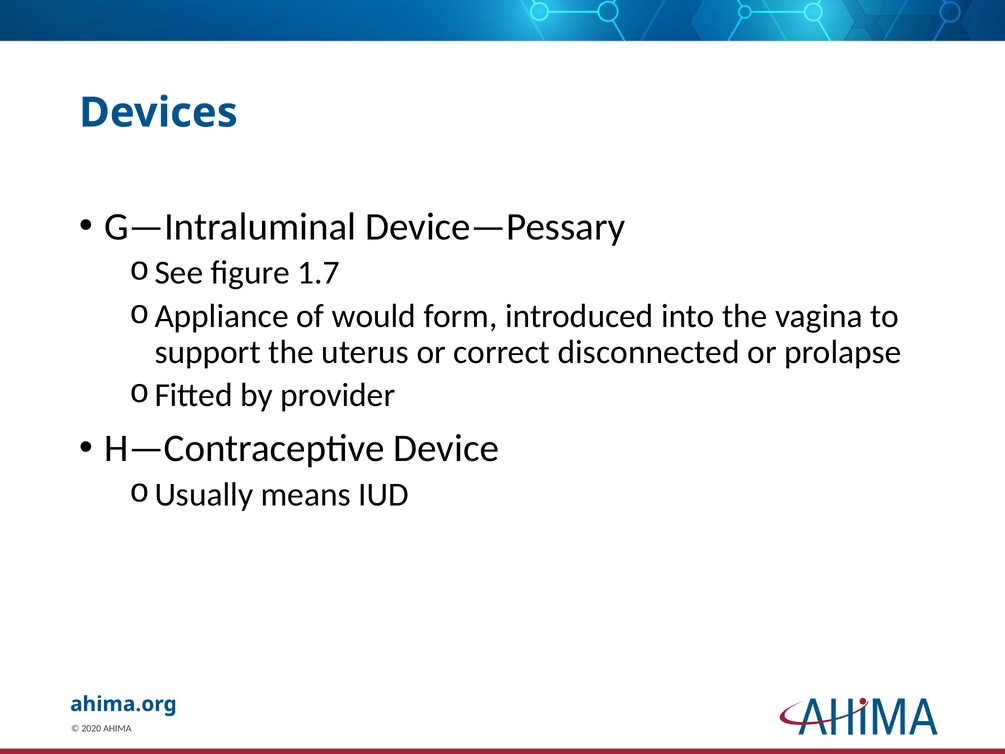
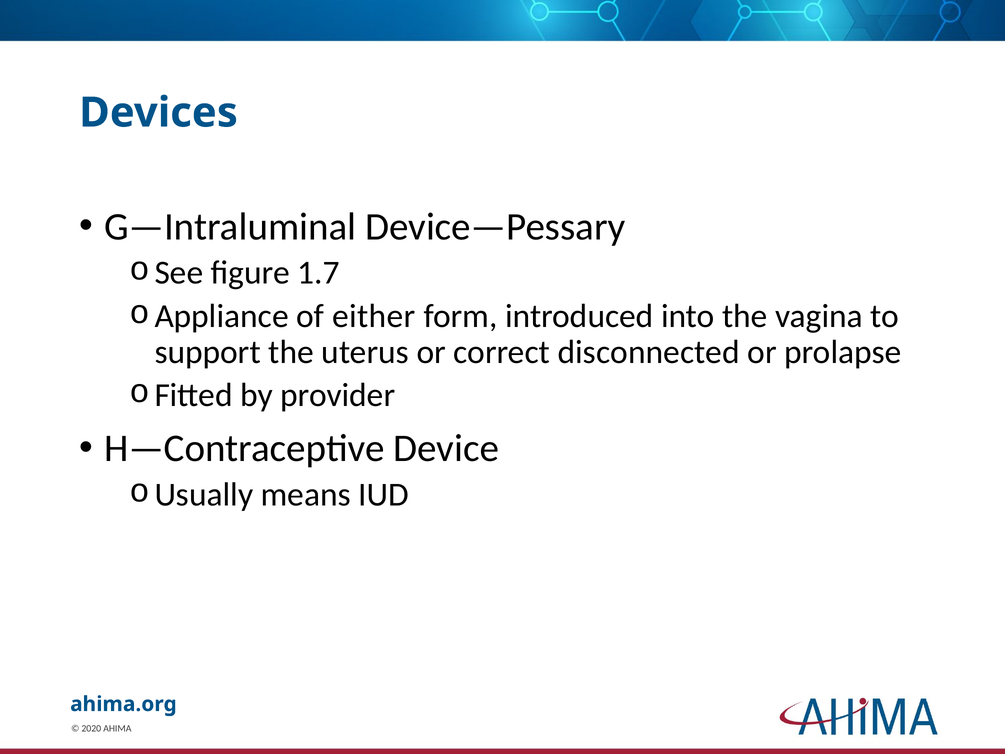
would: would -> either (374, 316)
